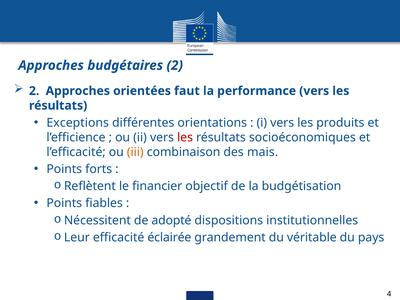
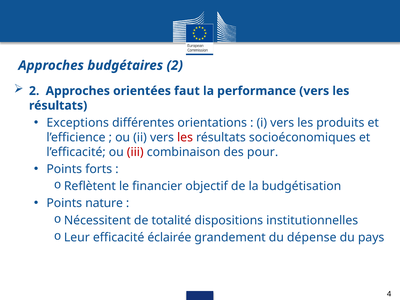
iii colour: orange -> red (135, 152)
mais: mais -> pour (263, 152)
fiables: fiables -> nature (104, 203)
adopté: adopté -> totalité (171, 220)
véritable: véritable -> dépense (312, 237)
